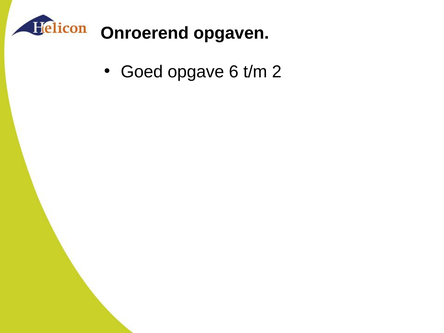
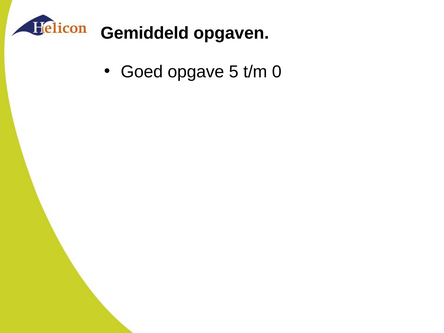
Onroerend: Onroerend -> Gemiddeld (145, 33)
6: 6 -> 5 (234, 72)
2: 2 -> 0 (277, 72)
